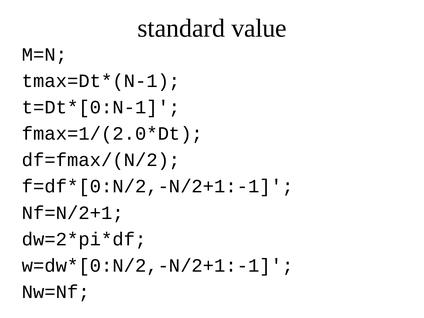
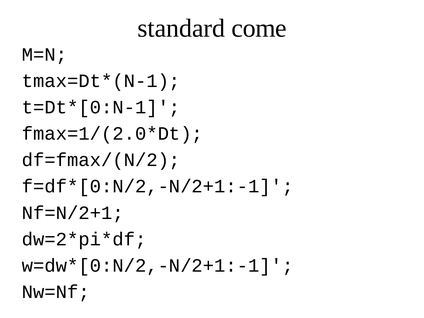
value: value -> come (259, 28)
